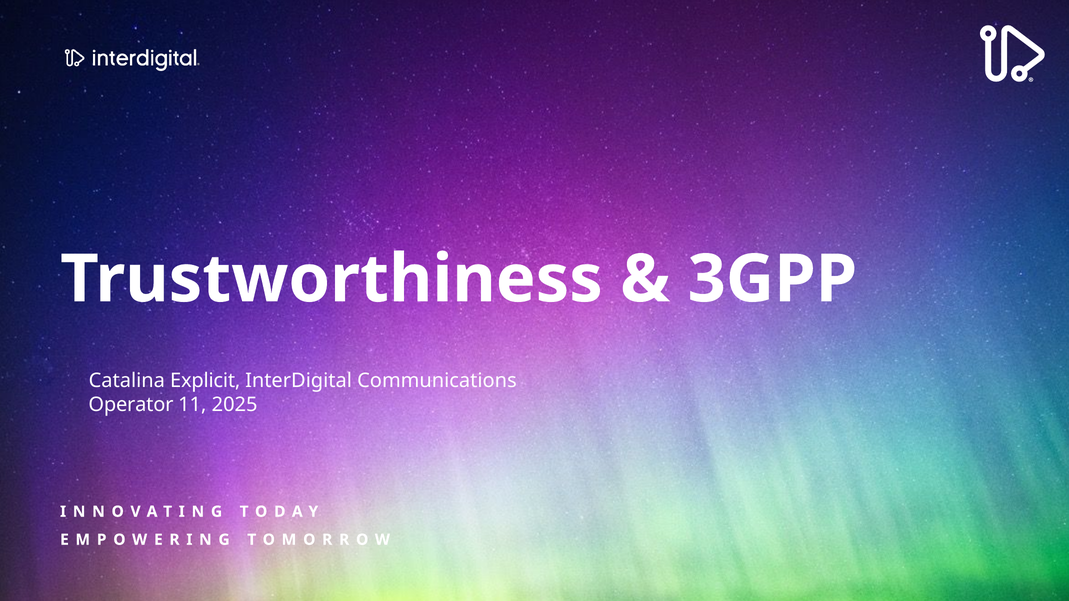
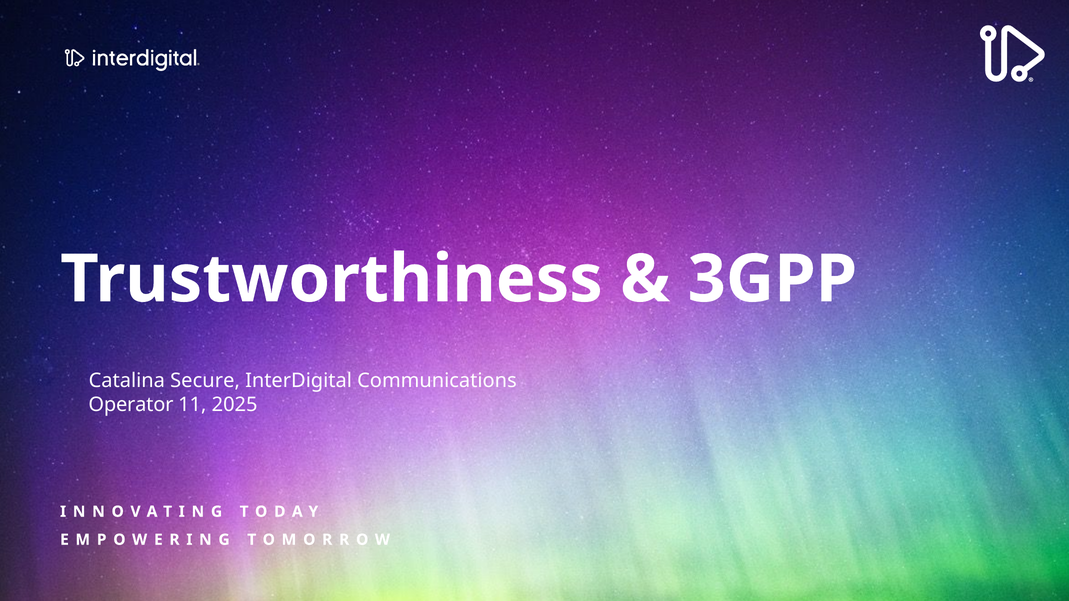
Explicit: Explicit -> Secure (205, 381)
